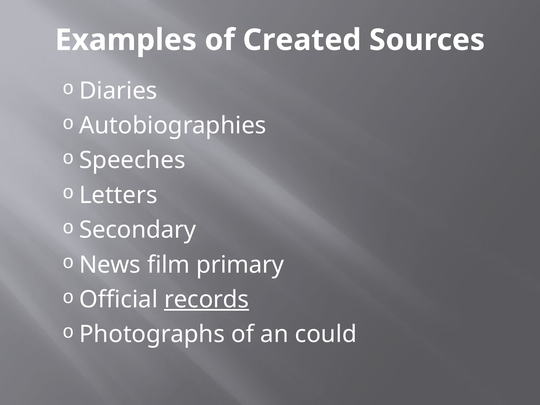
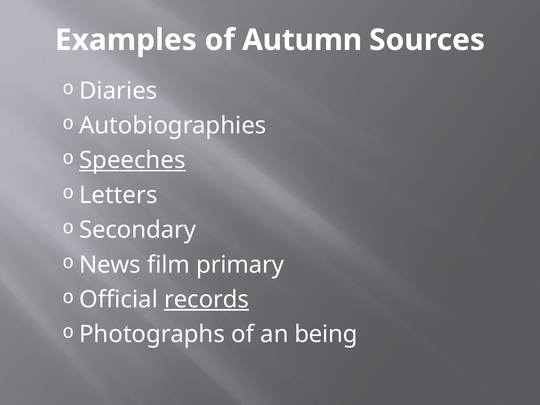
Created: Created -> Autumn (302, 40)
Speeches underline: none -> present (132, 160)
could: could -> being (326, 334)
